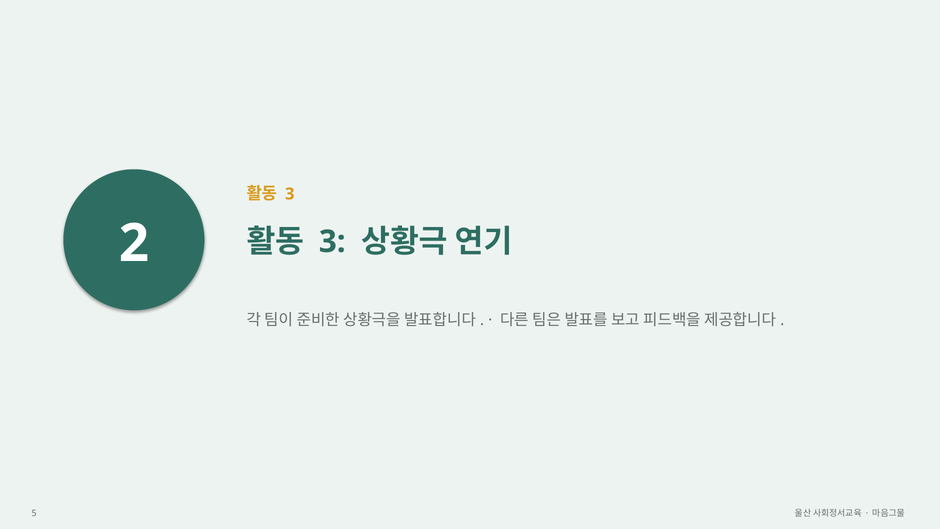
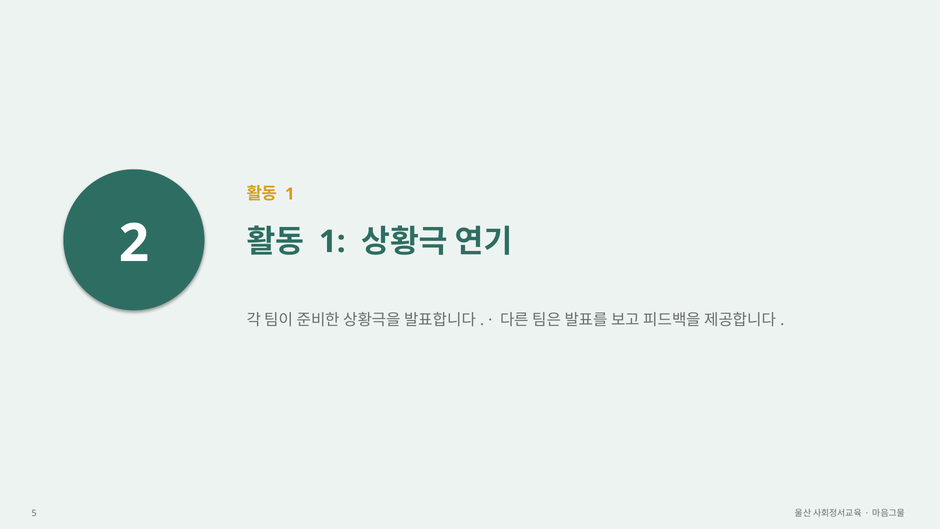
3: 3 -> 1 (290, 194)
3: 3 -> 1 (332, 242)
